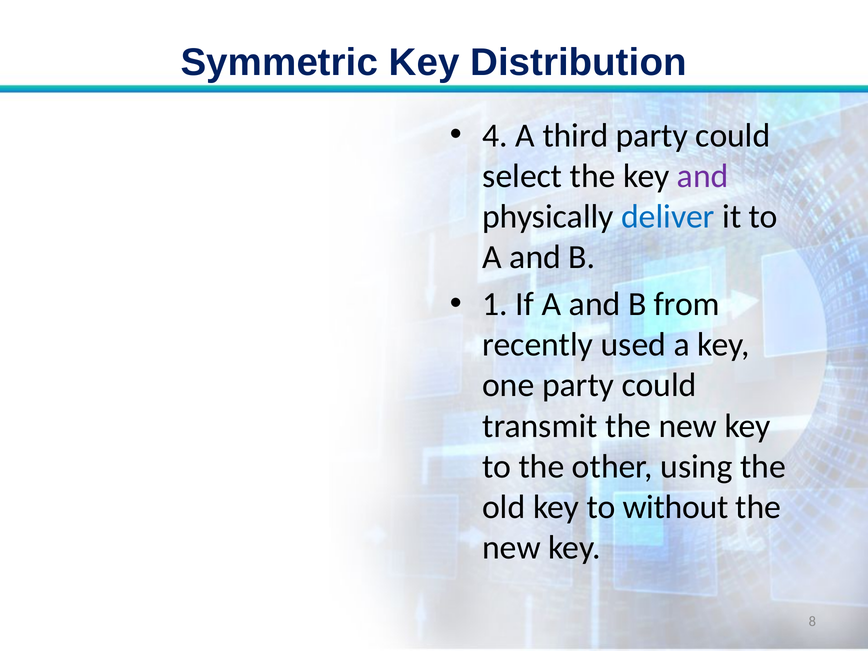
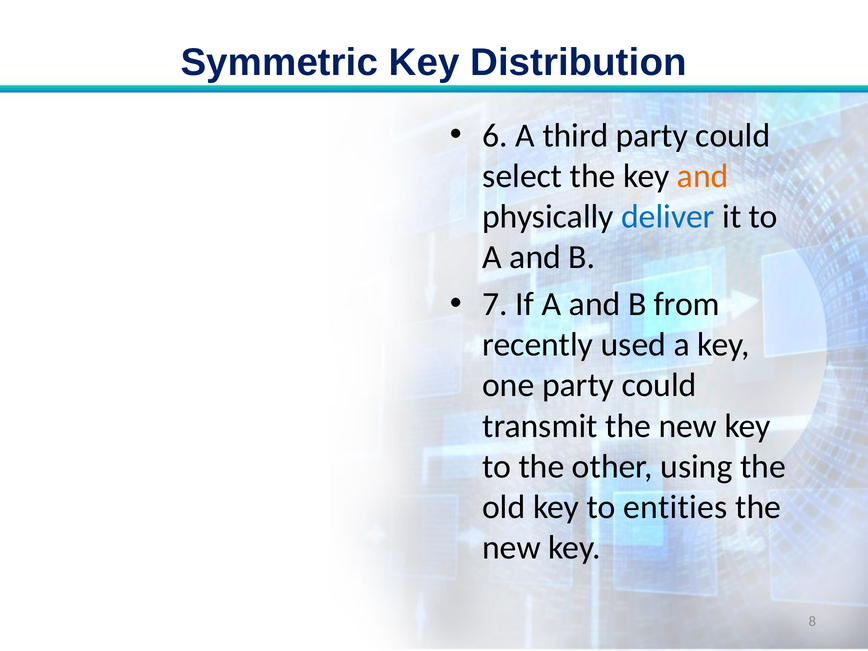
4: 4 -> 6 (495, 135)
and colour: purple -> orange (703, 176)
1: 1 -> 7 (495, 304)
without: without -> entities (675, 507)
